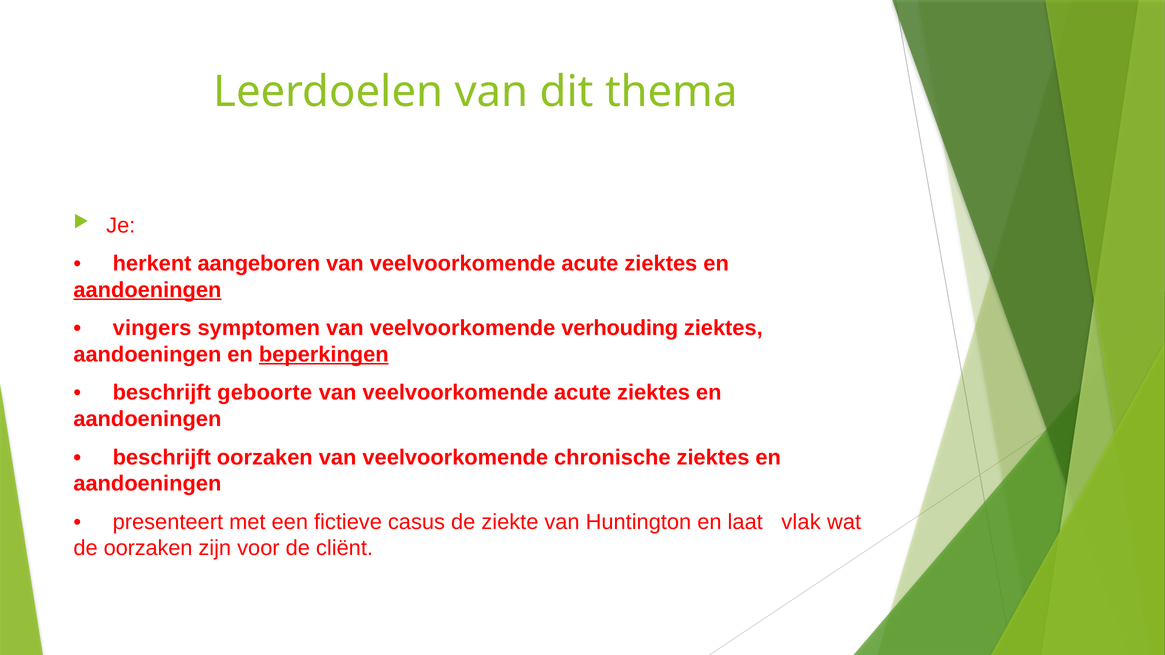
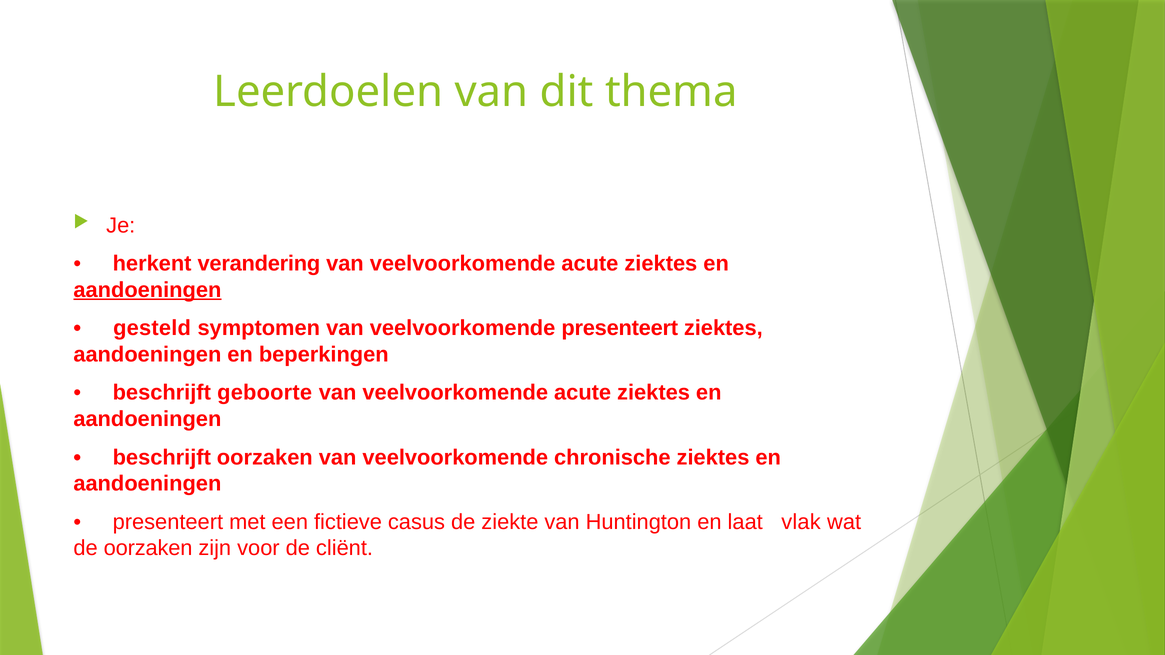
aangeboren: aangeboren -> verandering (259, 264)
vingers: vingers -> gesteld (152, 328)
veelvoorkomende verhouding: verhouding -> presenteert (620, 328)
beperkingen underline: present -> none (324, 355)
